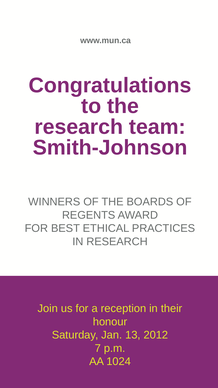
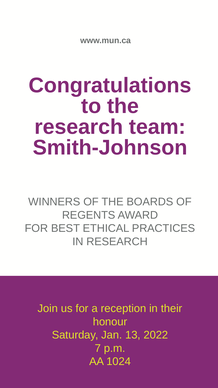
2012: 2012 -> 2022 (156, 335)
